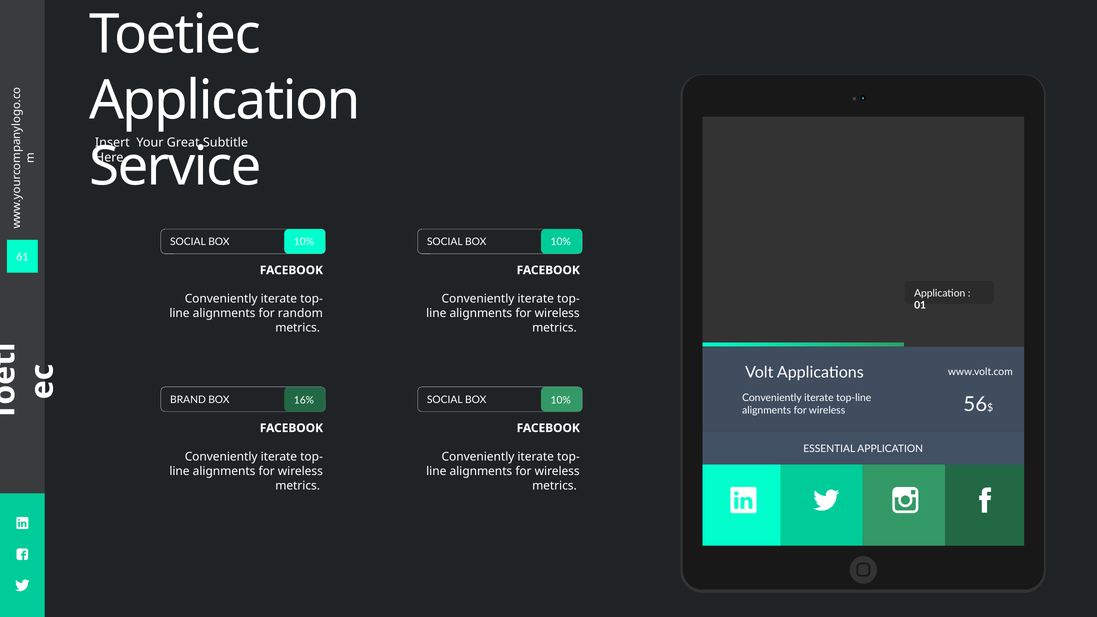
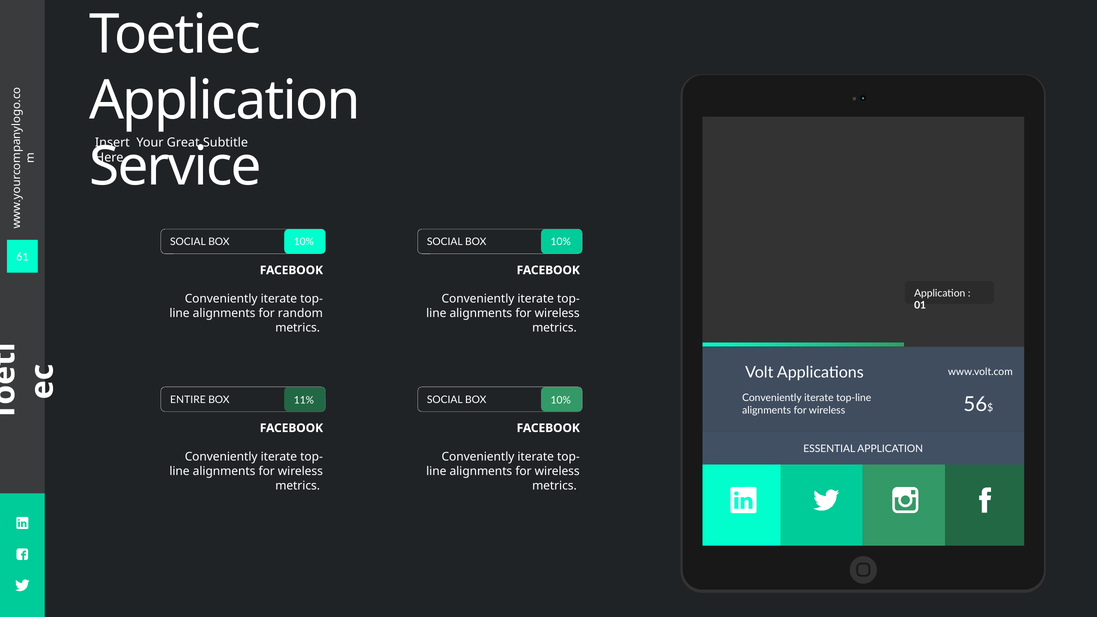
BRAND: BRAND -> ENTIRE (188, 400)
16%: 16% -> 11% (304, 400)
